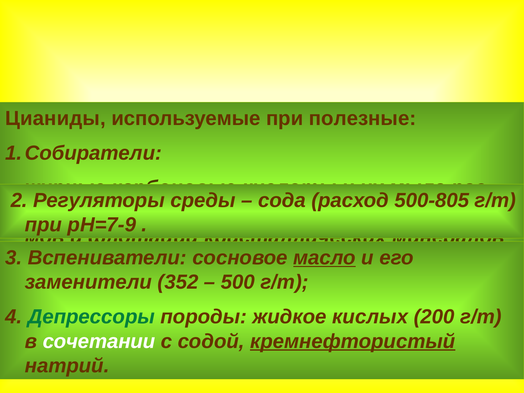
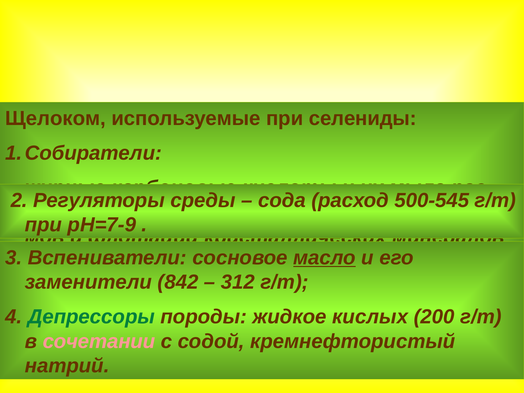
Цианиды: Цианиды -> Щелоком (56, 119)
полезные: полезные -> селениды (363, 119)
500-805: 500-805 -> 500-545 (432, 200)
352: 352 -> 842 (178, 282)
500: 500 -> 312 (238, 282)
сочетании colour: white -> pink (99, 341)
кремнефтористый underline: present -> none (353, 341)
